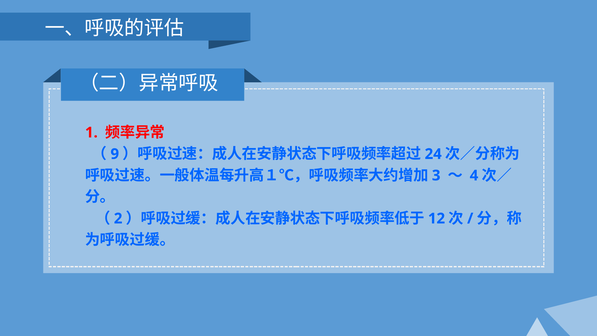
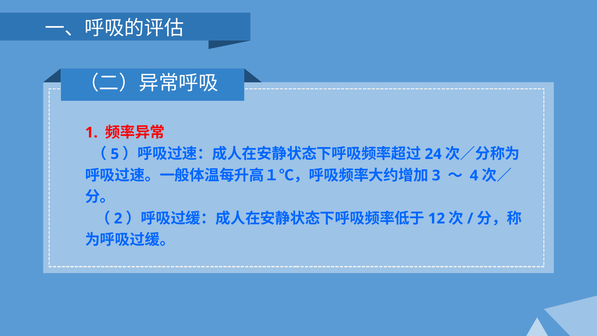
9: 9 -> 5 (115, 154)
